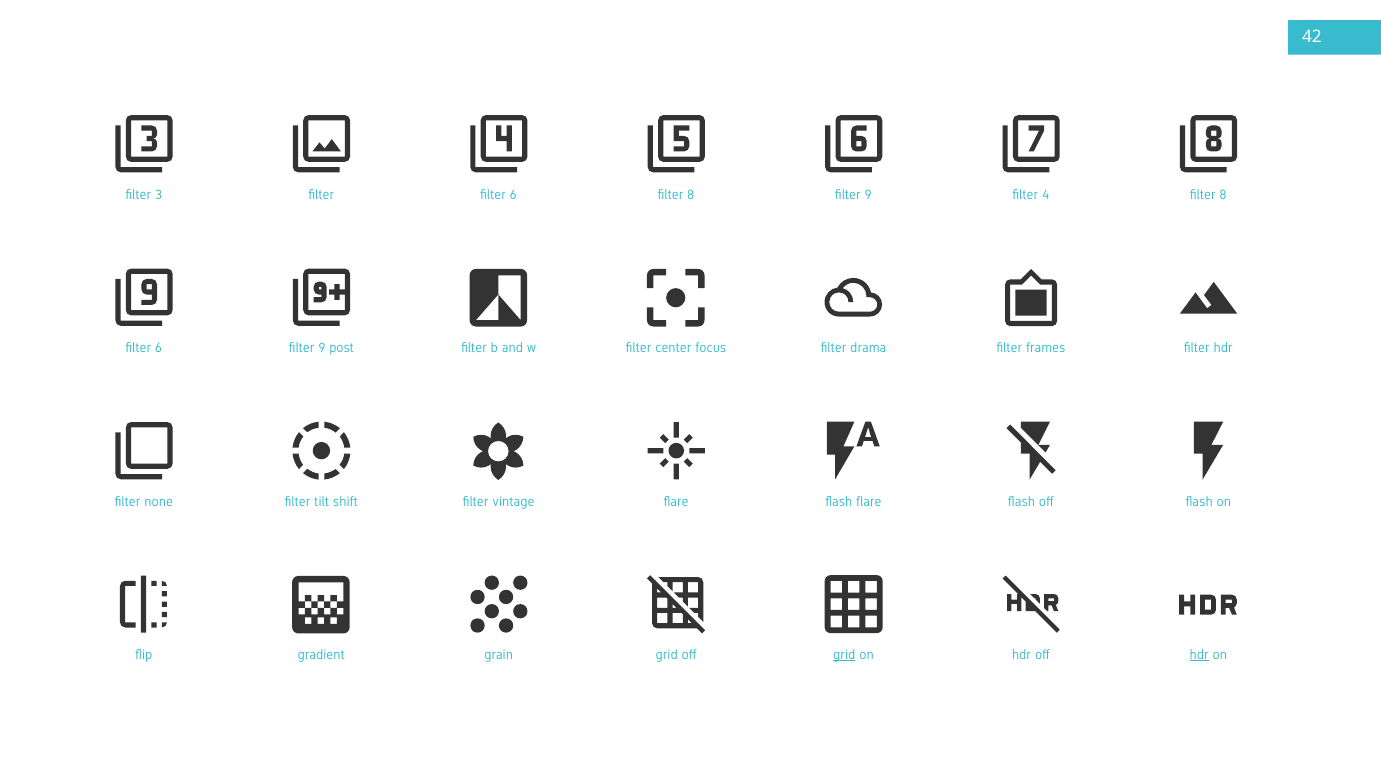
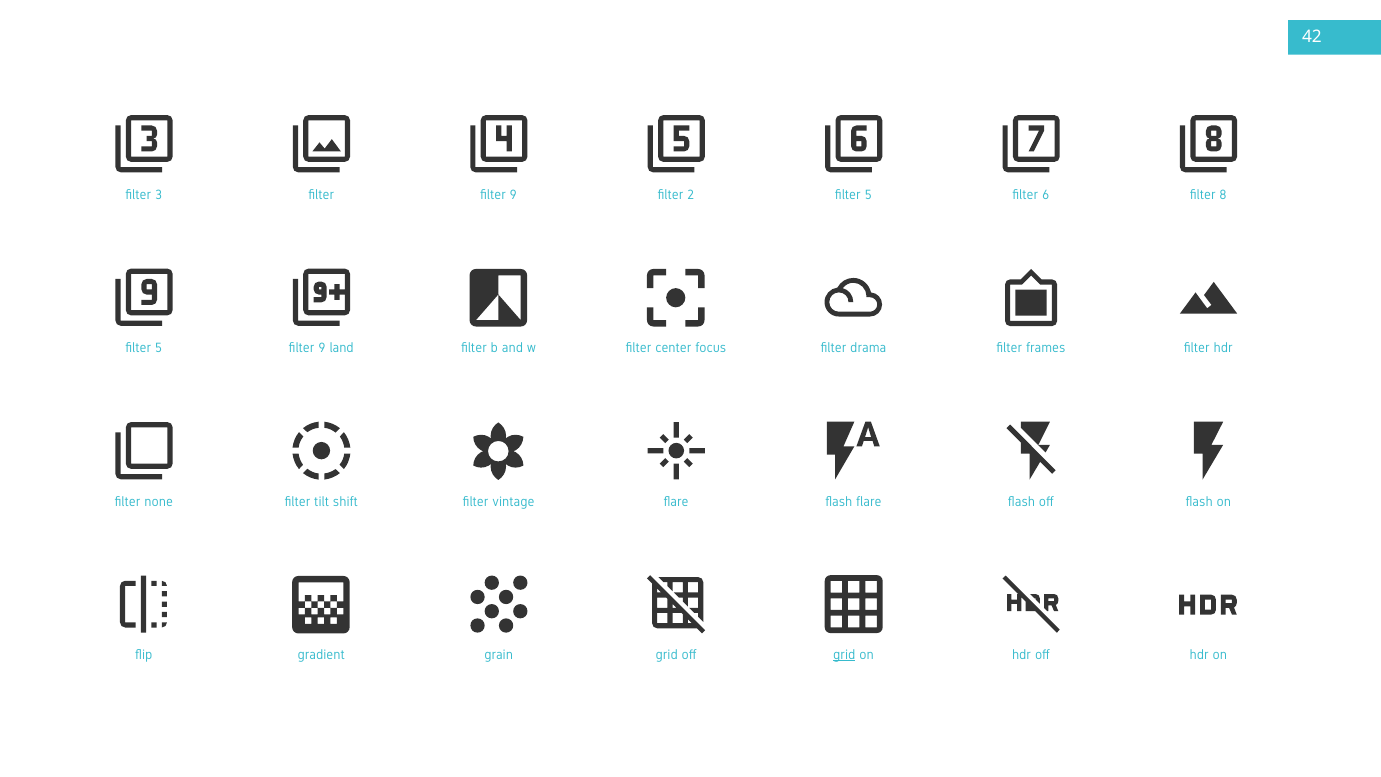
filter filter 6: 6 -> 9 (513, 195)
8: 8 -> 2 (691, 195)
9: 9 -> 5 (868, 195)
4: 4 -> 6 (1046, 195)
6: 6 -> 5 (159, 348)
post: post -> land (342, 348)
hdr underline: present -> none (1199, 655)
